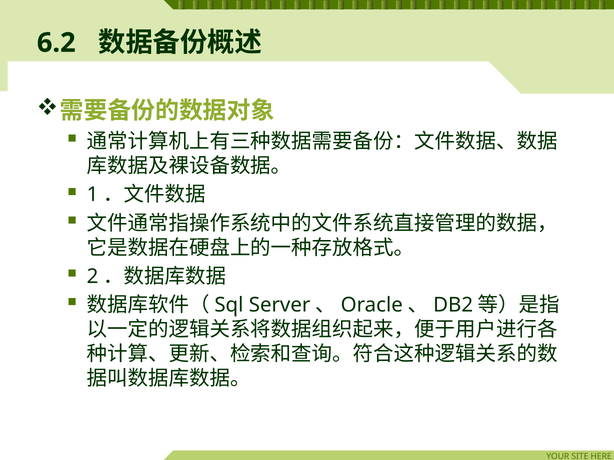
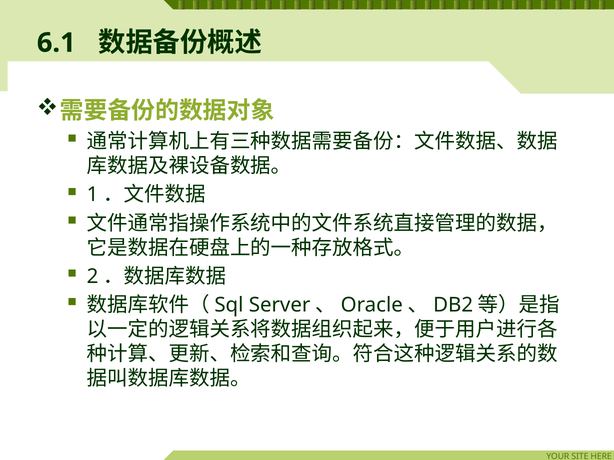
6.2: 6.2 -> 6.1 (56, 43)
